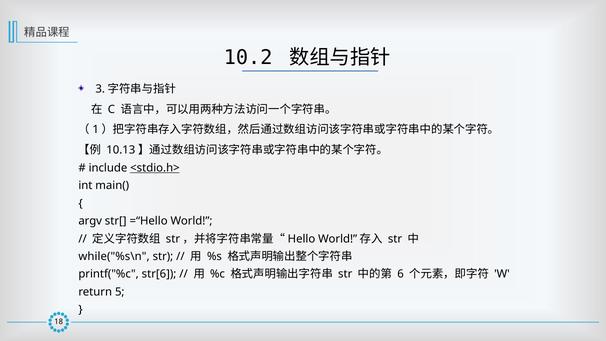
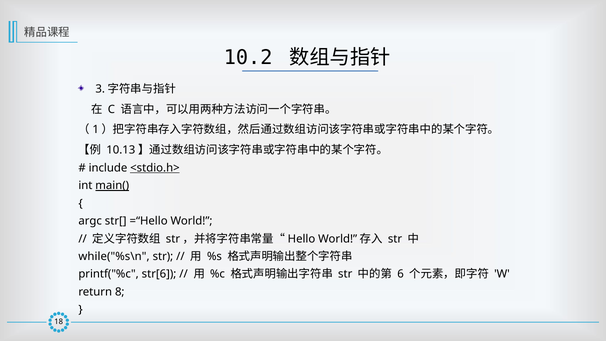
main( underline: none -> present (112, 186)
argv: argv -> argc (90, 221)
5: 5 -> 8 (120, 292)
